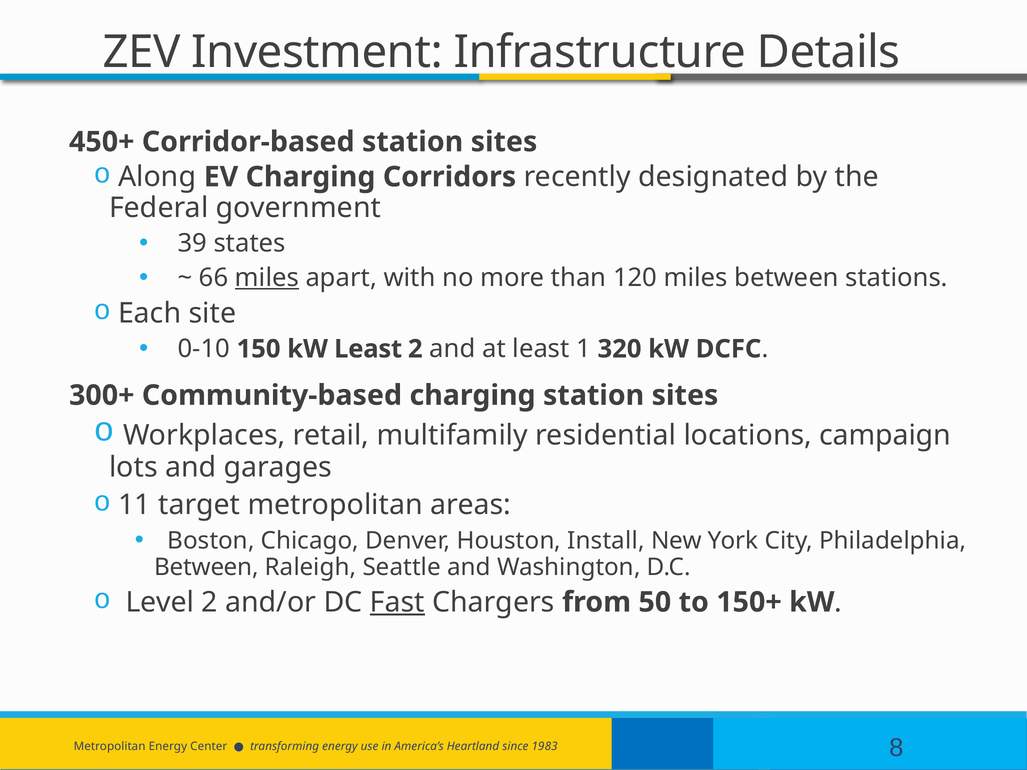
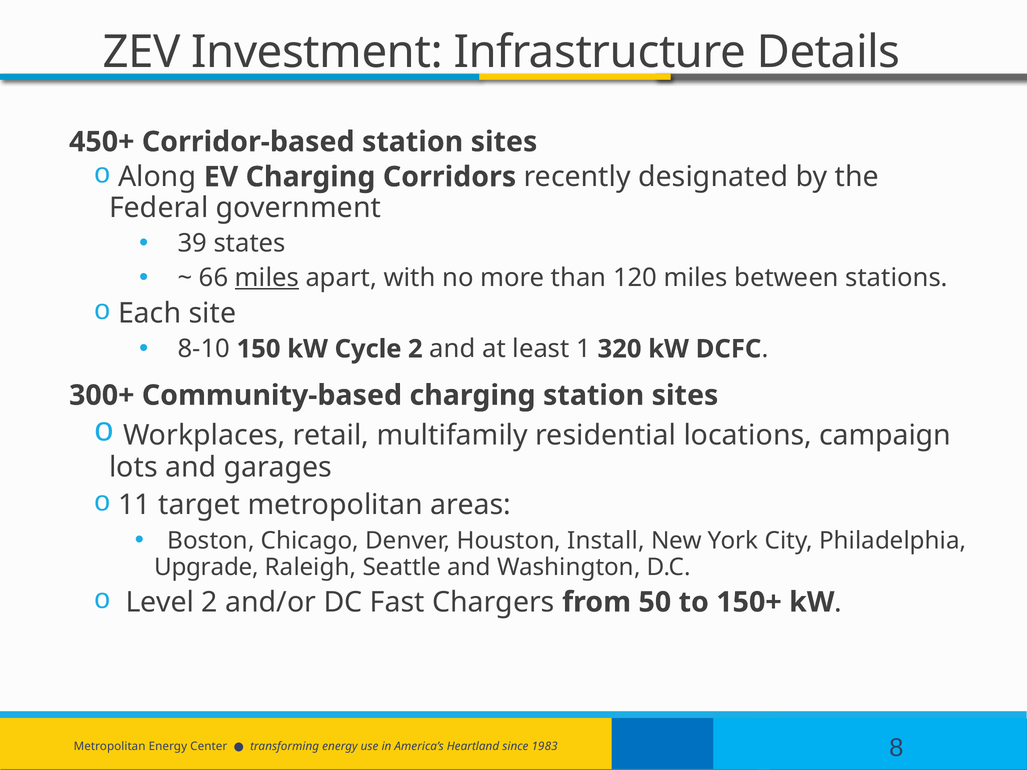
0-10: 0-10 -> 8-10 (204, 349)
kW Least: Least -> Cycle (368, 349)
Between: Between -> Upgrade (206, 567)
Fast underline: present -> none (397, 602)
